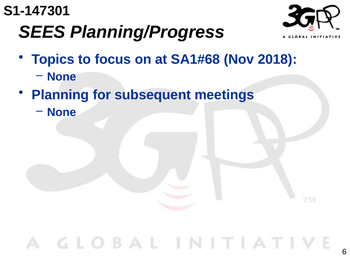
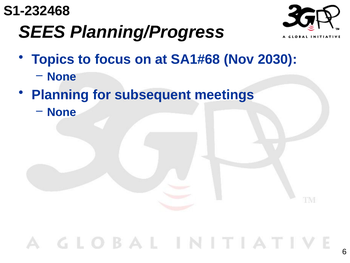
S1-147301: S1-147301 -> S1-232468 (37, 11)
2018: 2018 -> 2030 (277, 59)
